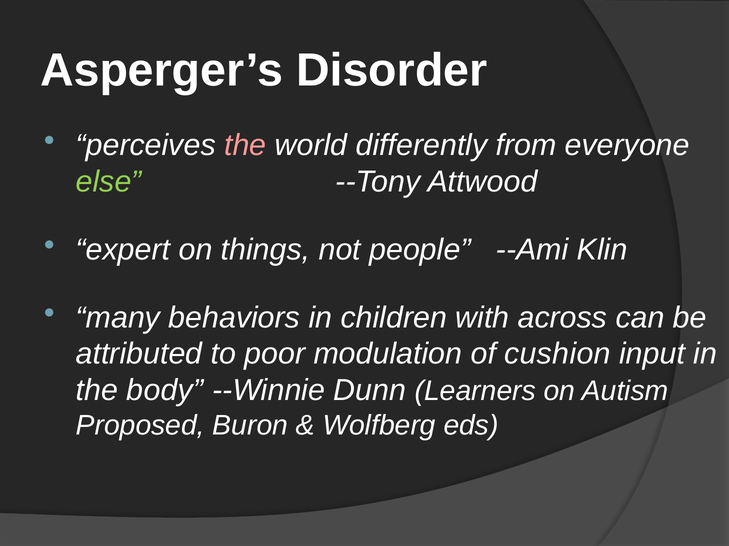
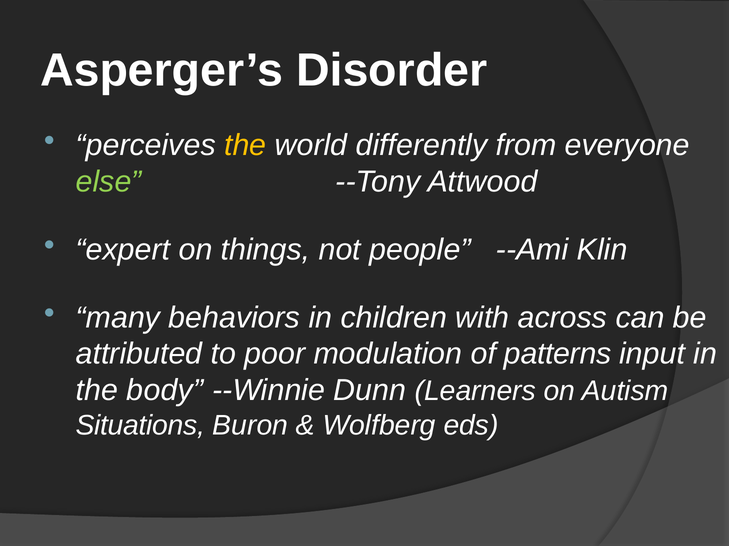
the colour: pink -> yellow (245, 145)
cushion: cushion -> patterns (558, 354)
Proposed: Proposed -> Situations (140, 426)
